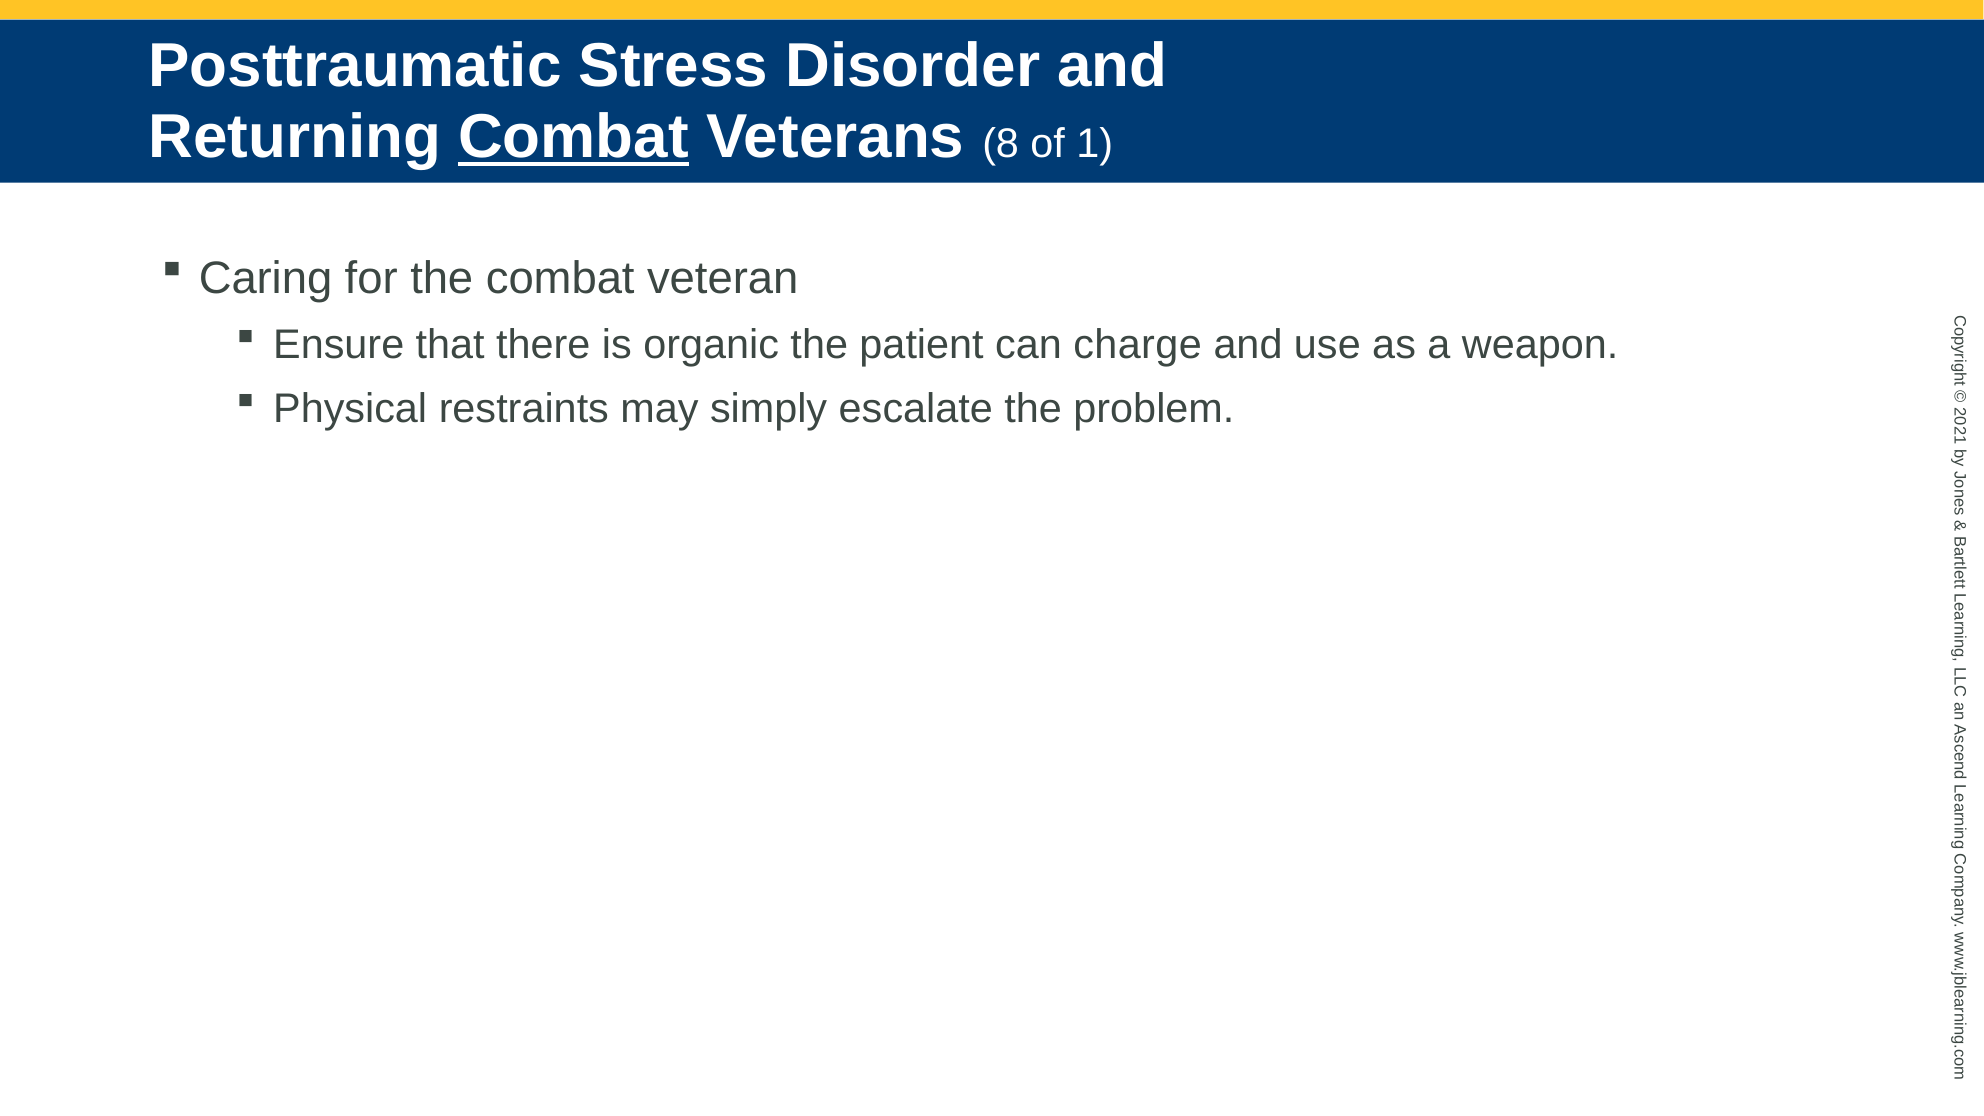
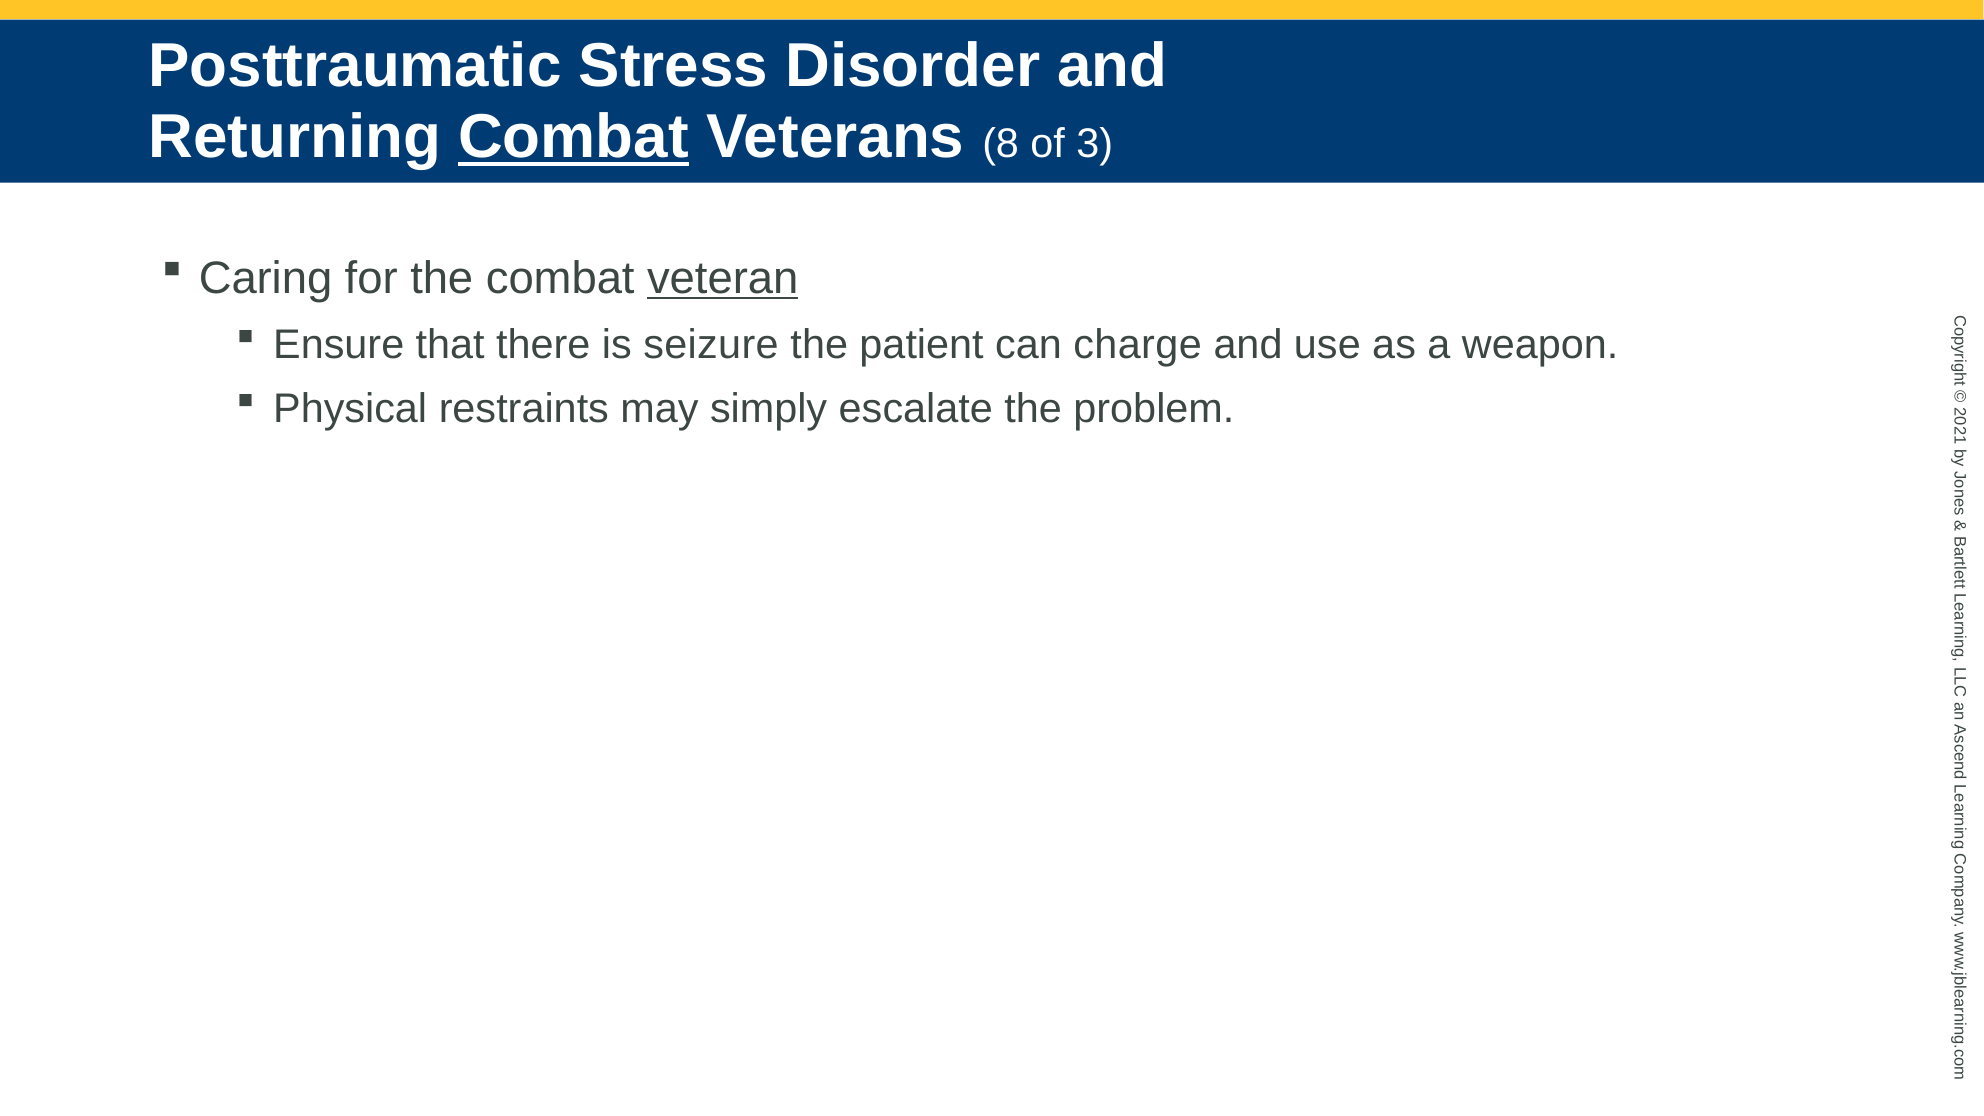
of 1: 1 -> 3 (1095, 144)
veteran underline: none -> present (723, 278)
organic: organic -> seizure (711, 345)
